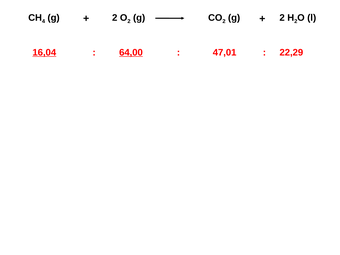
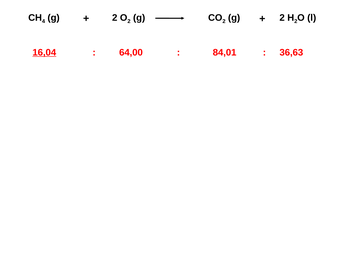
64,00 underline: present -> none (131, 52)
47,01: 47,01 -> 84,01 (225, 52)
22,29: 22,29 -> 36,63 (291, 52)
